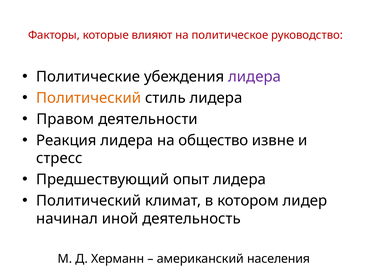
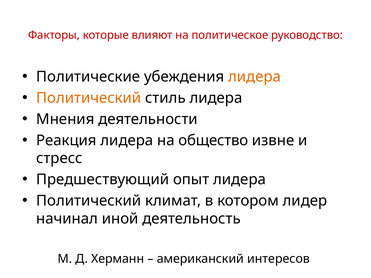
лидера colour: purple -> orange (255, 77)
Правом: Правом -> Мнения (65, 119)
населения: населения -> интересов (278, 259)
